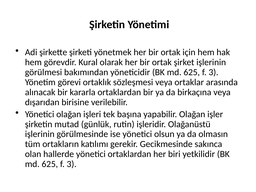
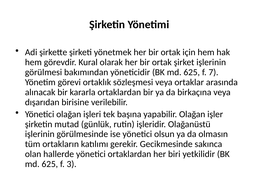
3: 3 -> 7 (213, 72)
